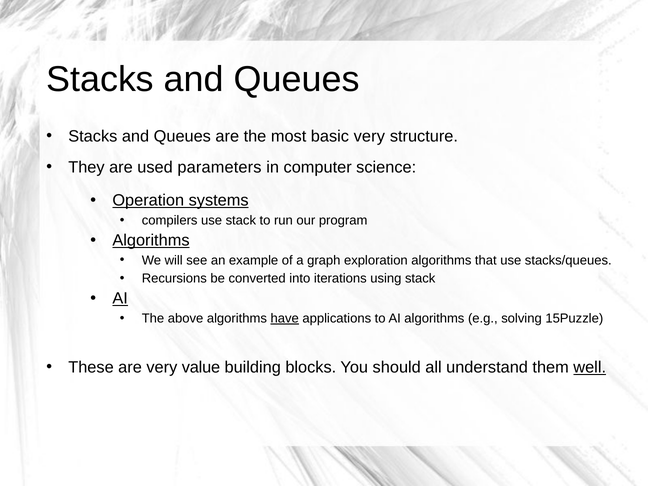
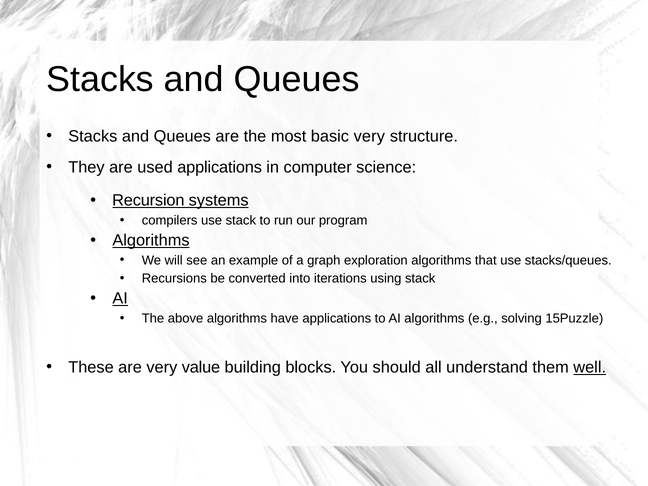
used parameters: parameters -> applications (220, 167)
Operation: Operation -> Recursion (148, 200)
have underline: present -> none (285, 318)
